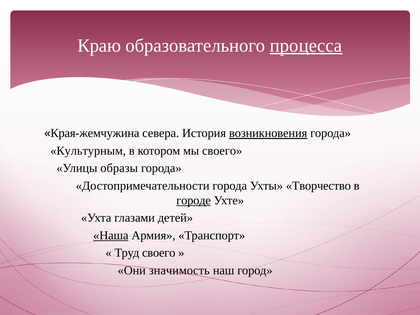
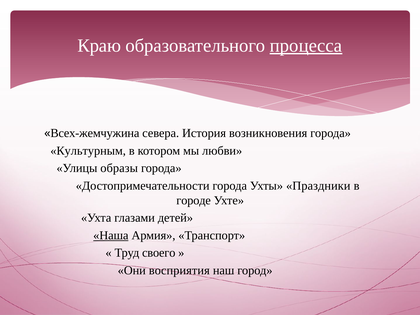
Края-жемчужина: Края-жемчужина -> Всех-жемчужина (95, 133)
возникновения underline: present -> none (268, 133)
мы своего: своего -> любви (222, 151)
Творчество: Творчество -> Праздники (318, 186)
городе underline: present -> none (194, 200)
значимость: значимость -> восприятия (179, 270)
